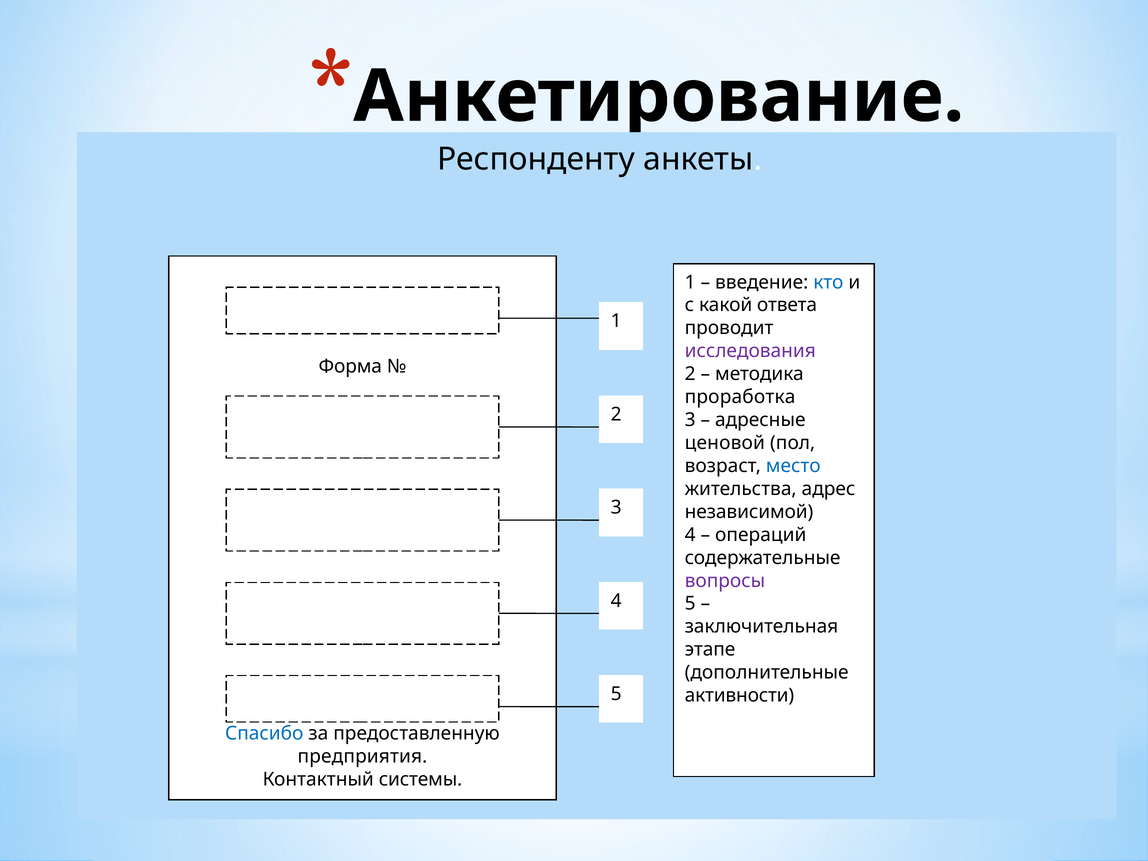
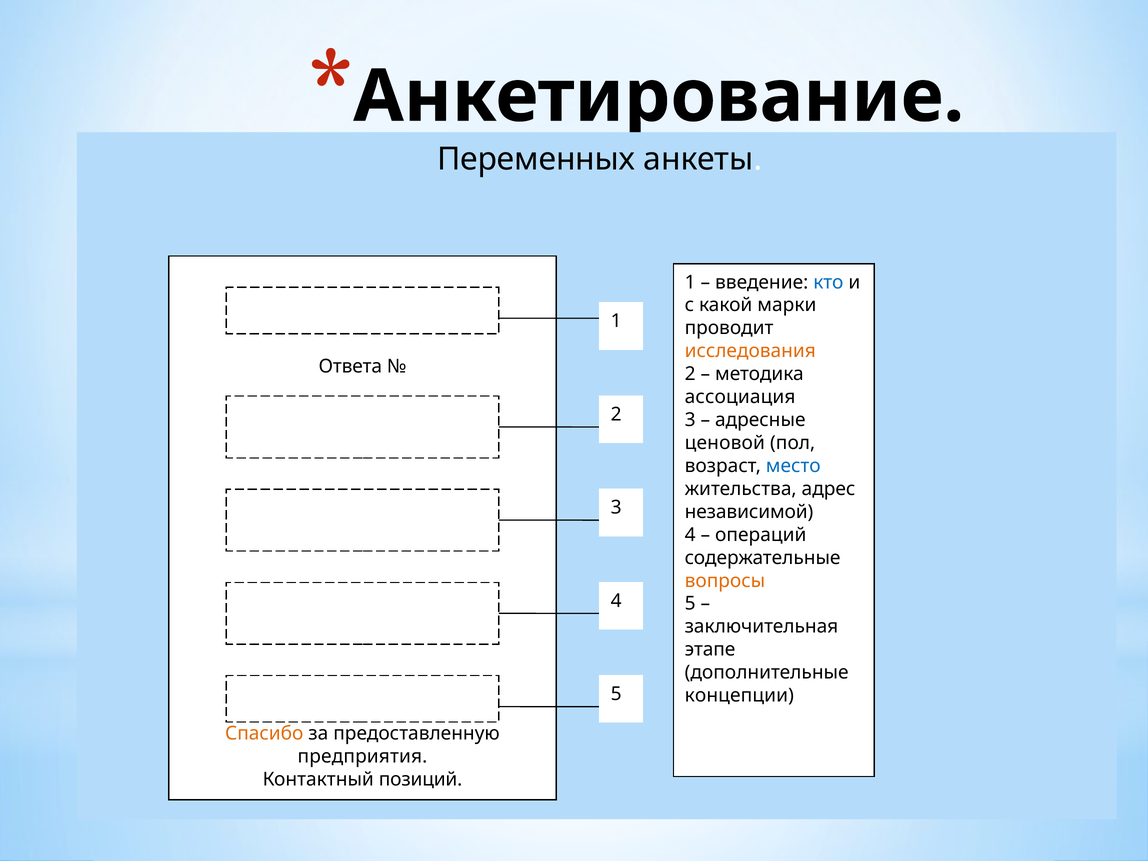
Респонденту: Респонденту -> Переменных (536, 159)
ответа: ответа -> марки (787, 305)
исследования colour: purple -> orange (750, 351)
Форма: Форма -> Ответа (350, 366)
проработка: проработка -> ассоциация (740, 397)
вопросы colour: purple -> orange (725, 581)
активности: активности -> концепции (739, 696)
Спасибо colour: blue -> orange (264, 734)
системы: системы -> позиций (421, 780)
